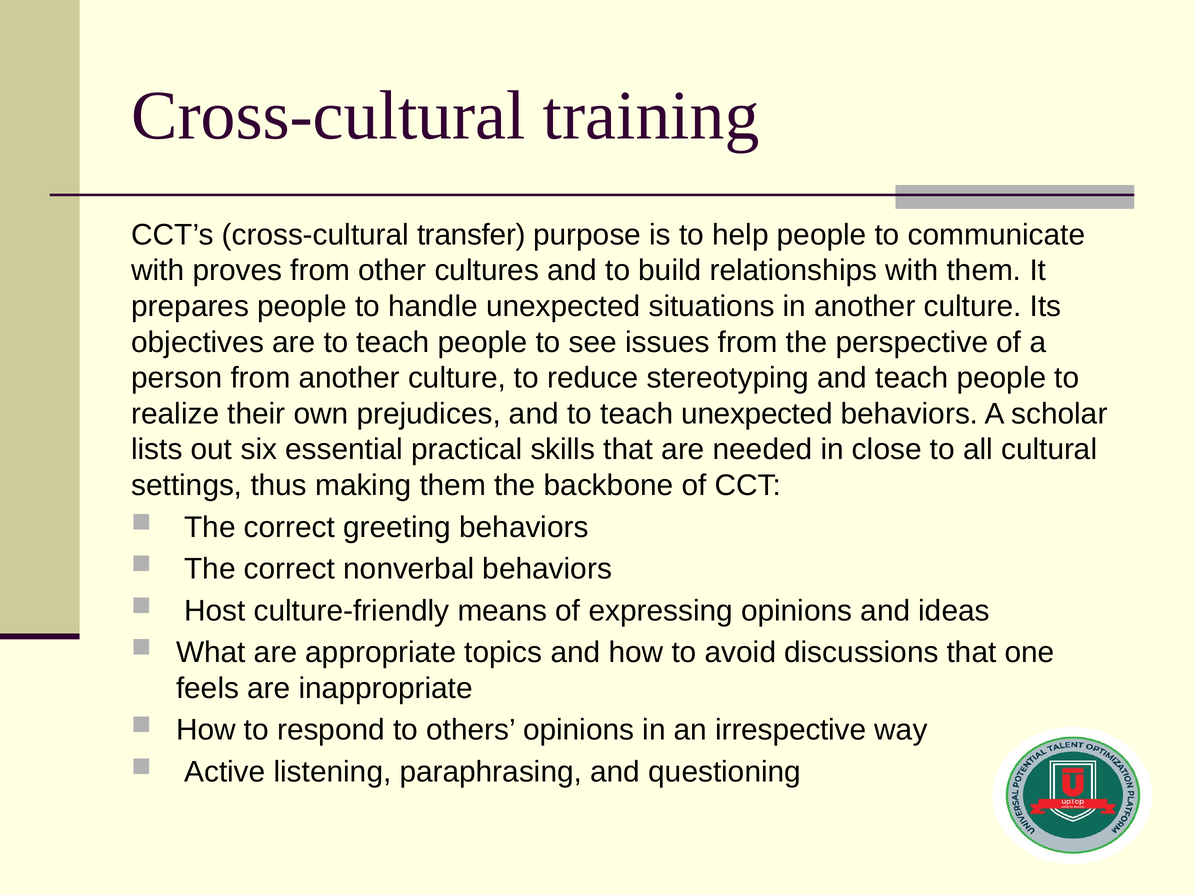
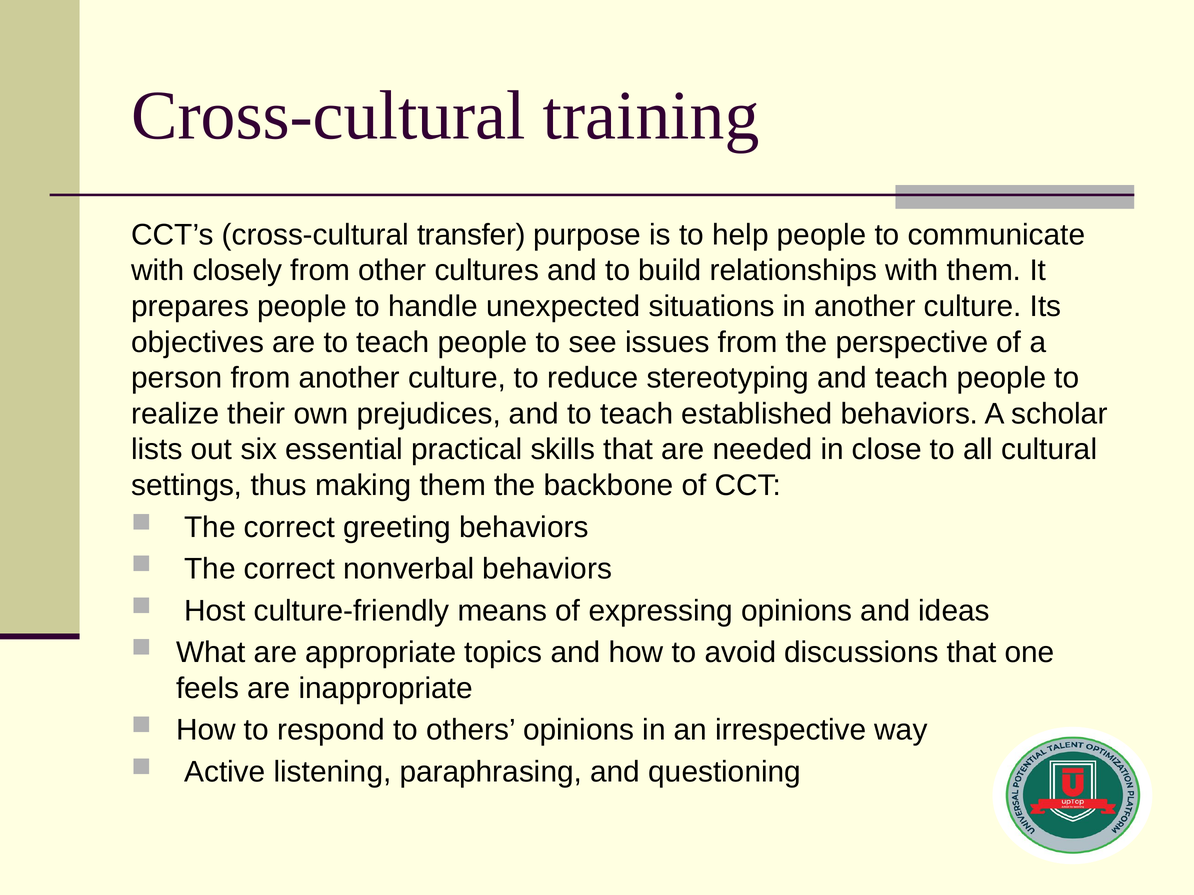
proves: proves -> closely (237, 271)
teach unexpected: unexpected -> established (757, 414)
